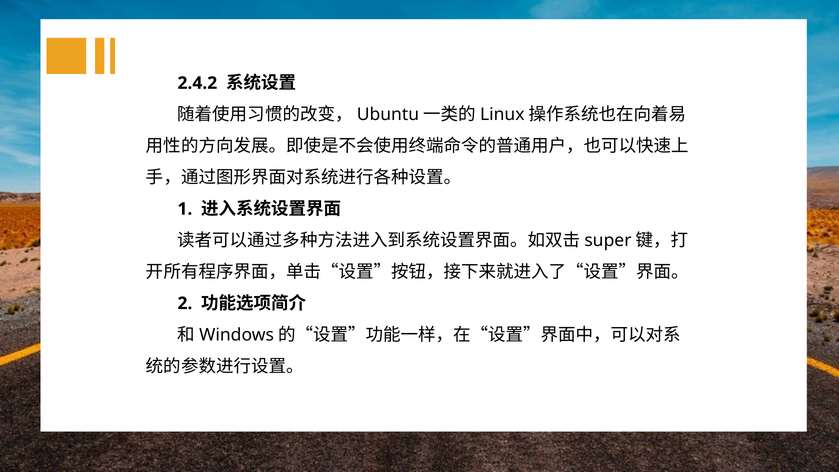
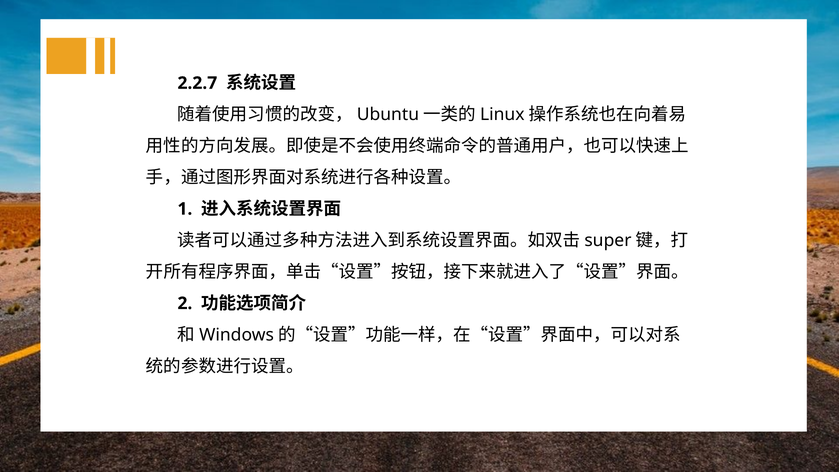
2.4.2: 2.4.2 -> 2.2.7 (197, 83)
